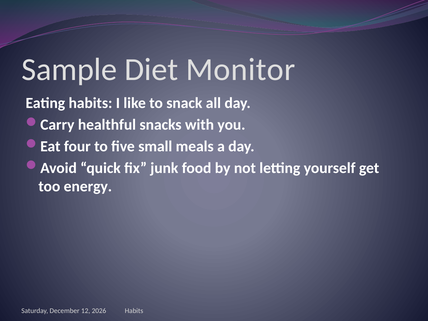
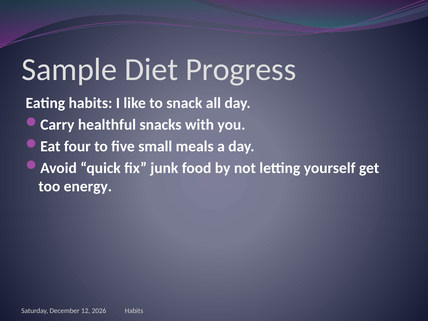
Monitor: Monitor -> Progress (241, 69)
